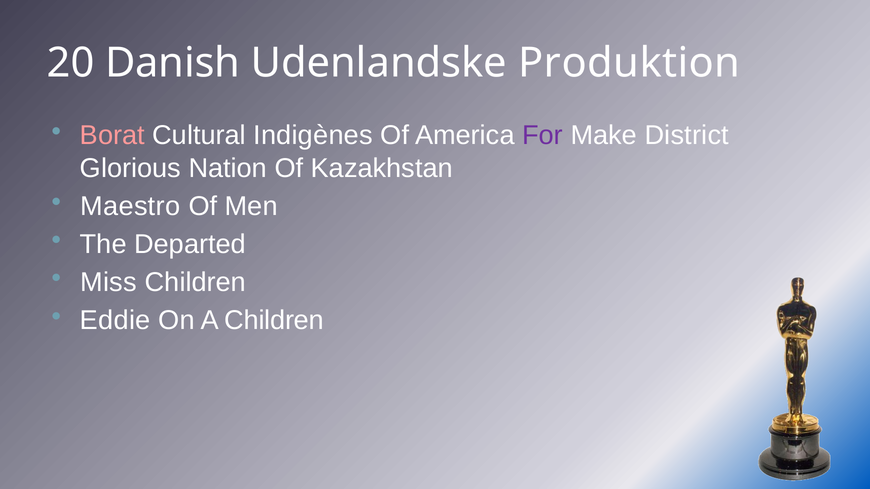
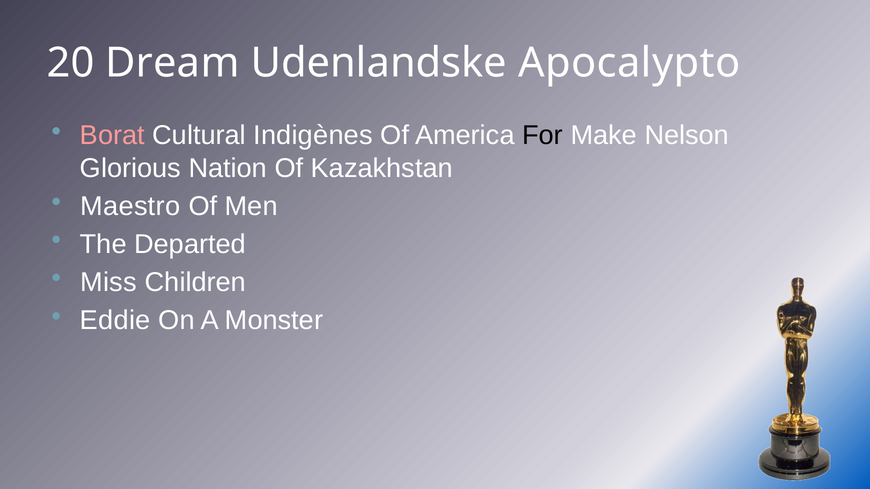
Danish: Danish -> Dream (172, 63)
Produktion: Produktion -> Apocalypto (629, 63)
For colour: purple -> black (543, 136)
District: District -> Nelson (687, 136)
A Children: Children -> Monster (274, 321)
